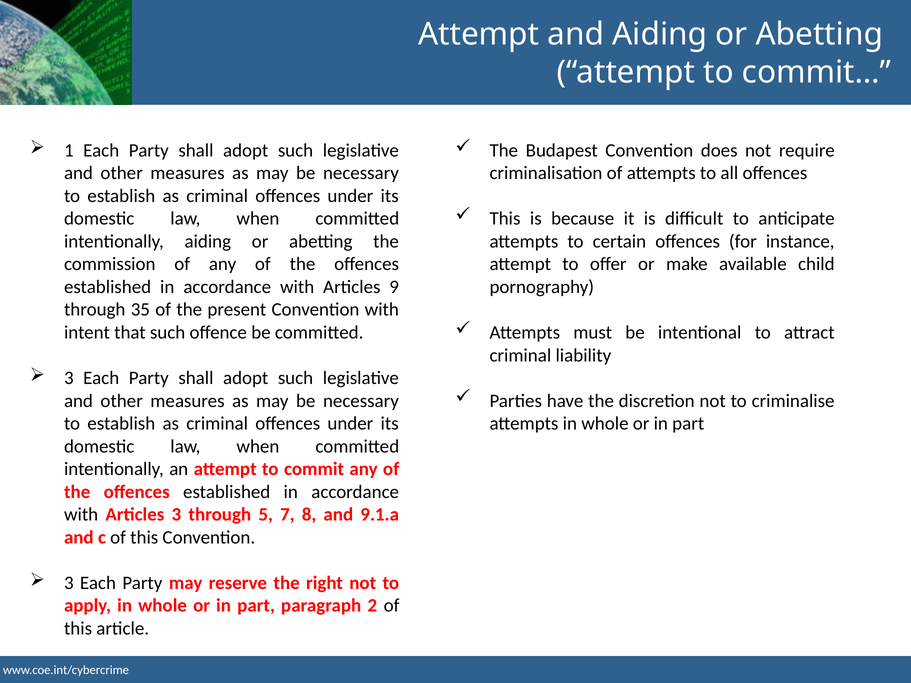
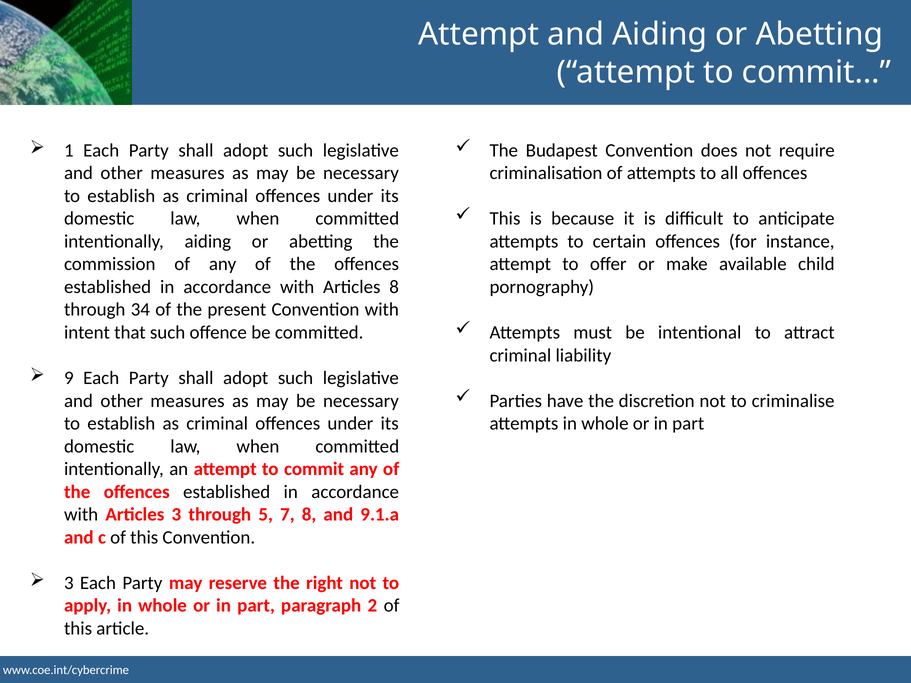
Articles 9: 9 -> 8 (394, 287)
35: 35 -> 34 (140, 310)
3: 3 -> 9 (69, 378)
